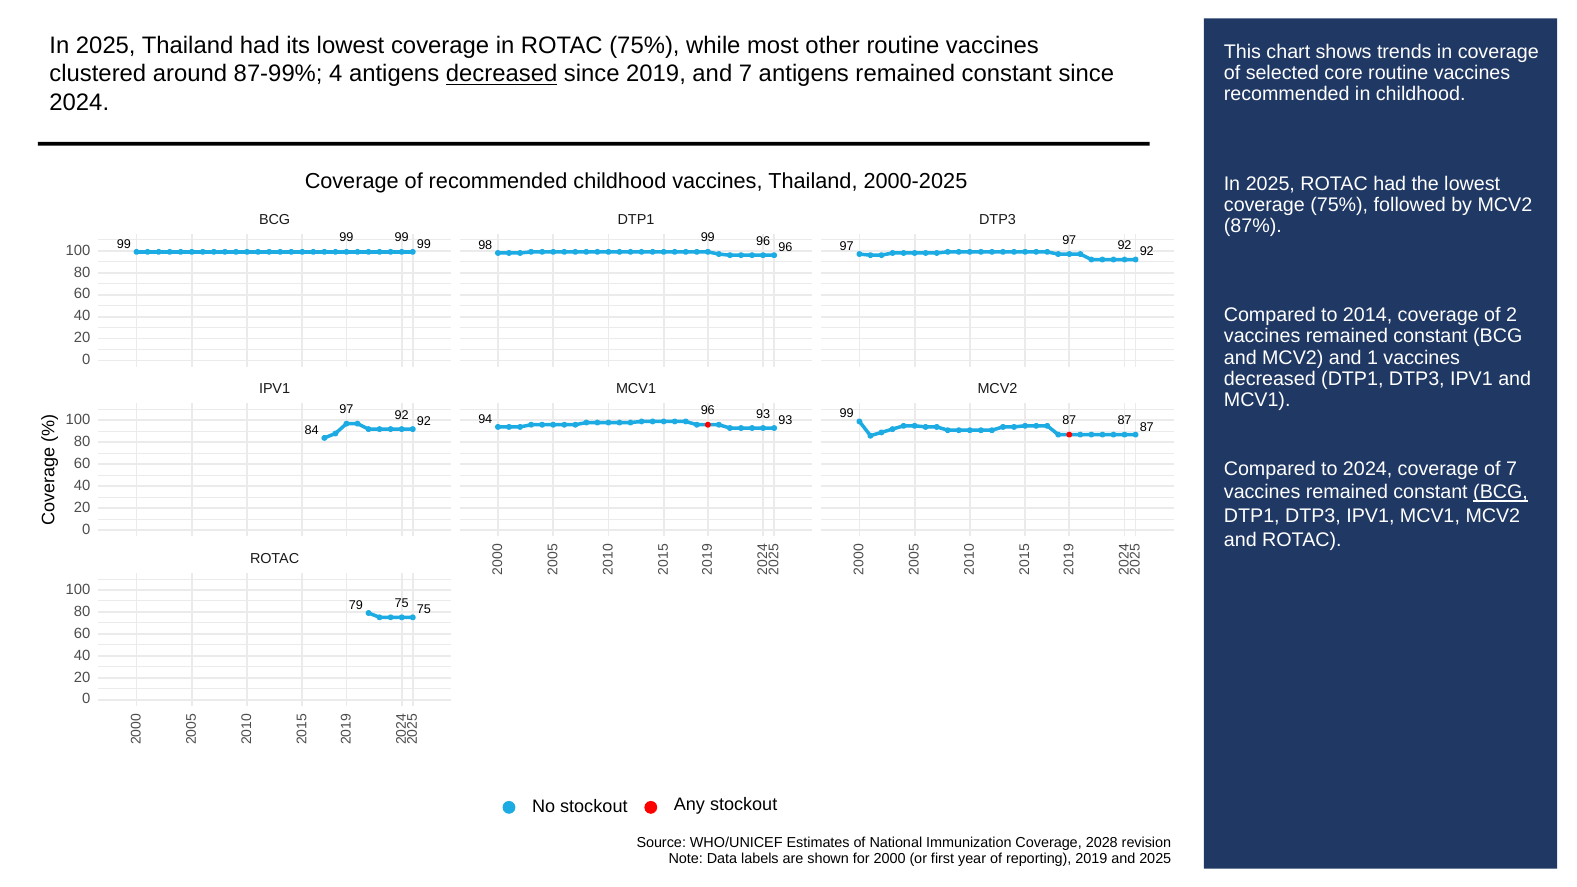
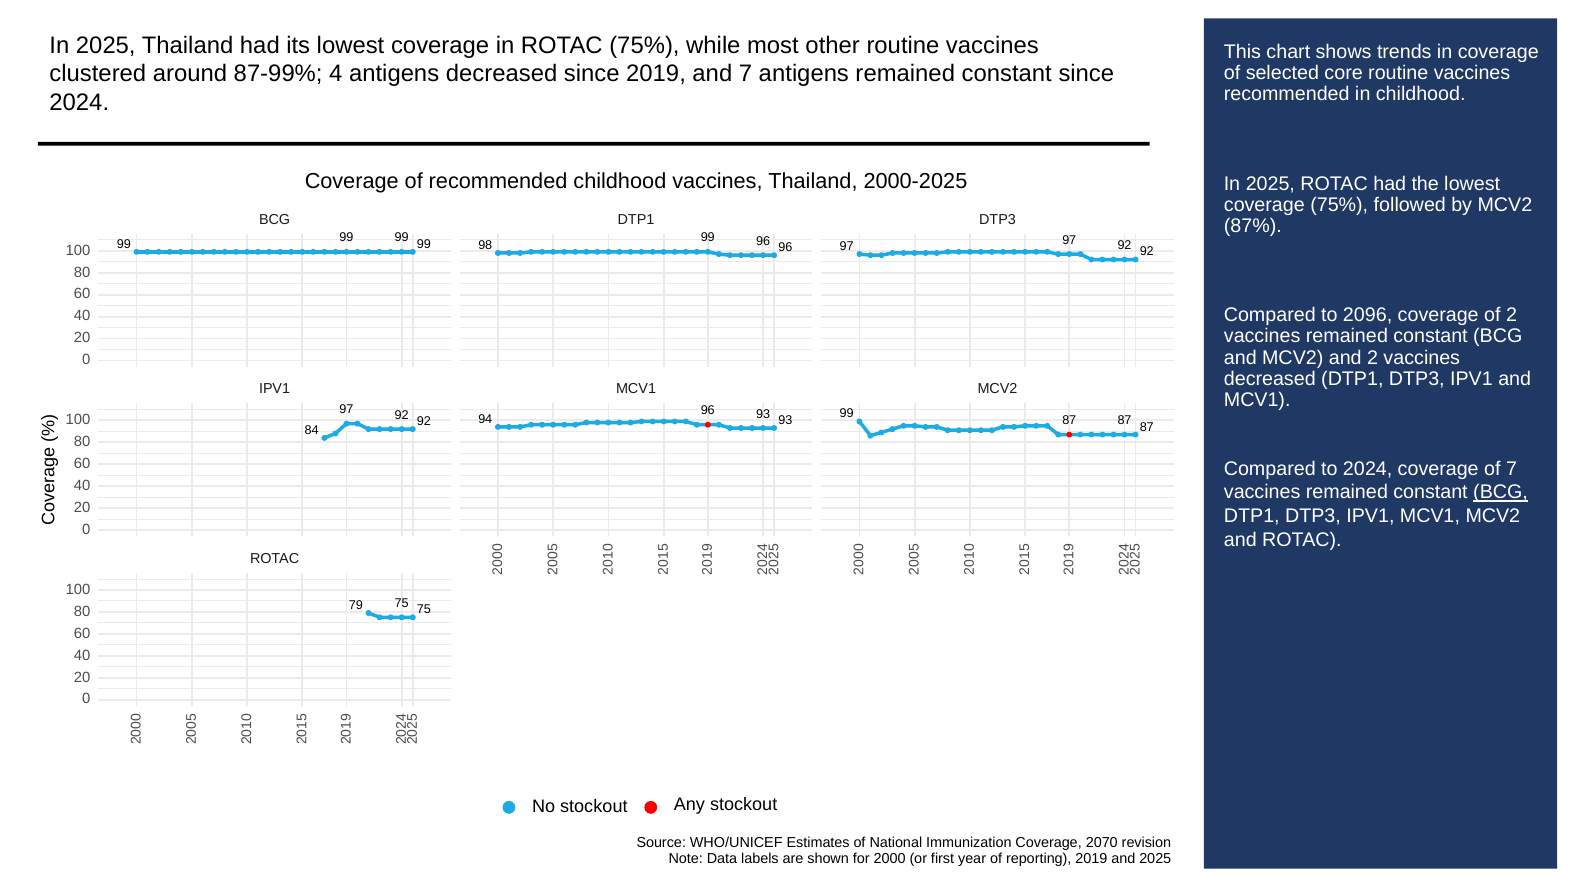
decreased underline: present -> none (502, 74)
2014: 2014 -> 2096 (1368, 315)
and 1: 1 -> 2 (1373, 358)
2028: 2028 -> 2070 (1102, 843)
